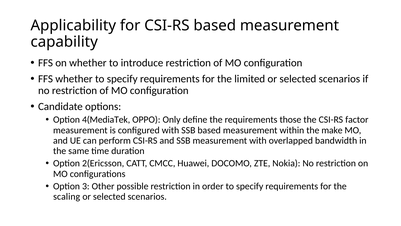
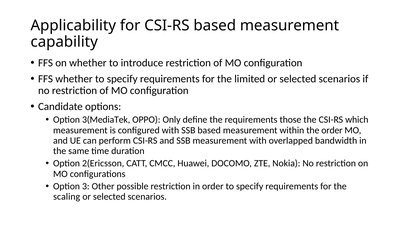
4(MediaTek: 4(MediaTek -> 3(MediaTek (106, 120)
factor: factor -> which (357, 120)
the make: make -> order (332, 130)
